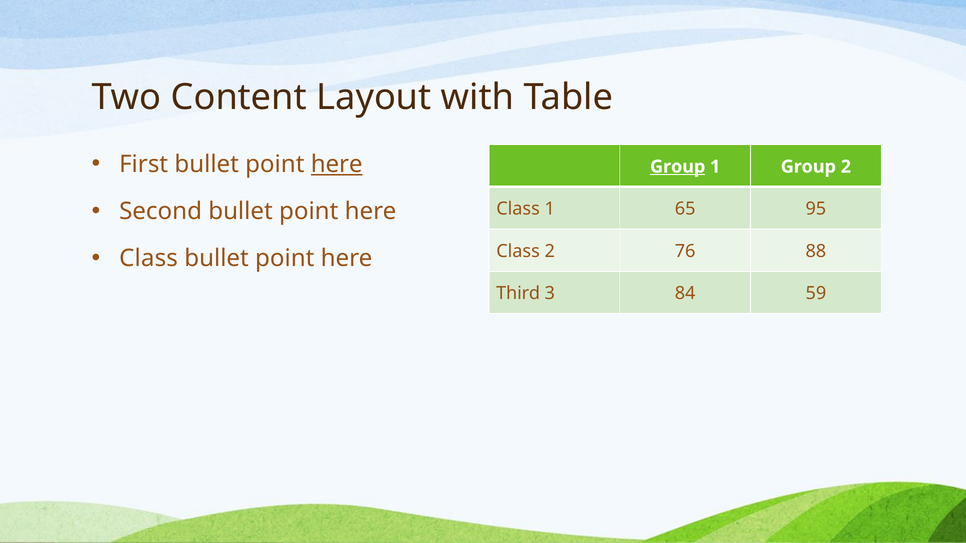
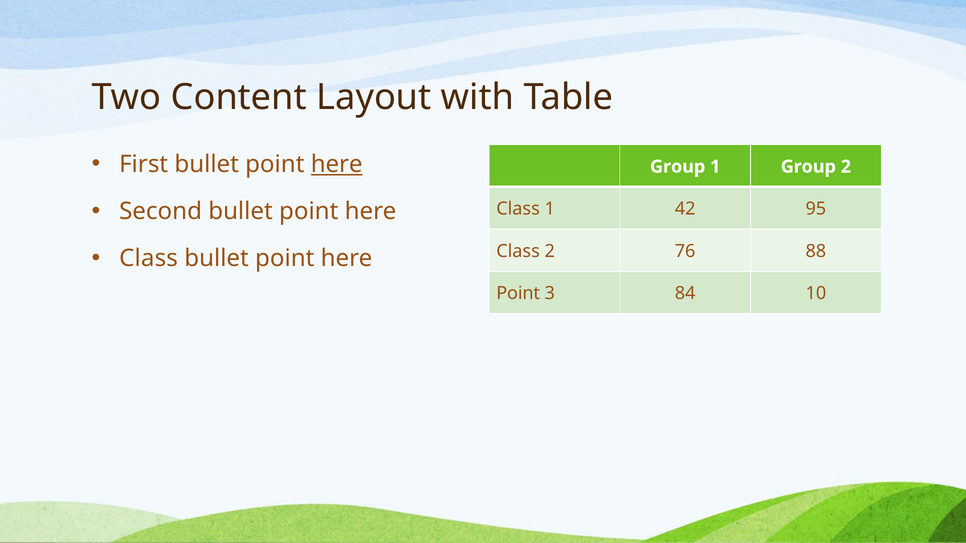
Group underline: present -> none (678, 167)
65: 65 -> 42 (685, 209)
Third: Third -> Point (518, 294)
59: 59 -> 10 (816, 294)
